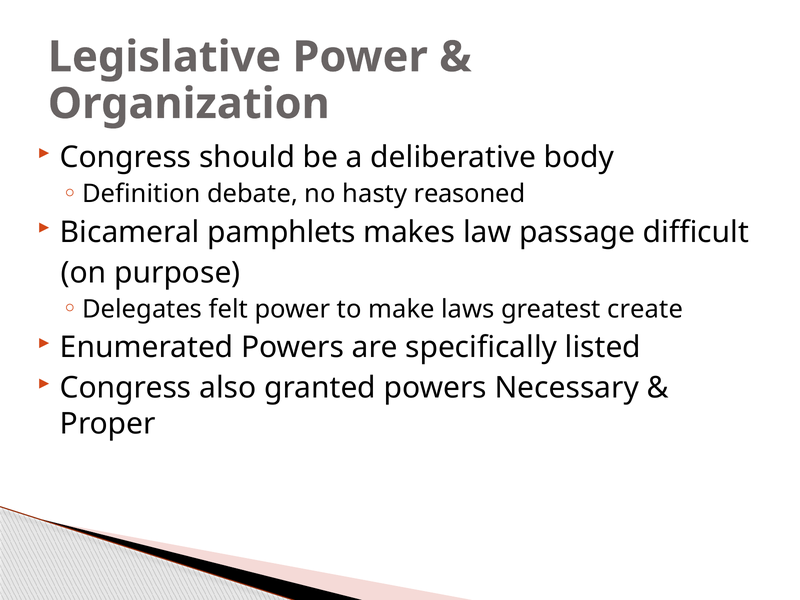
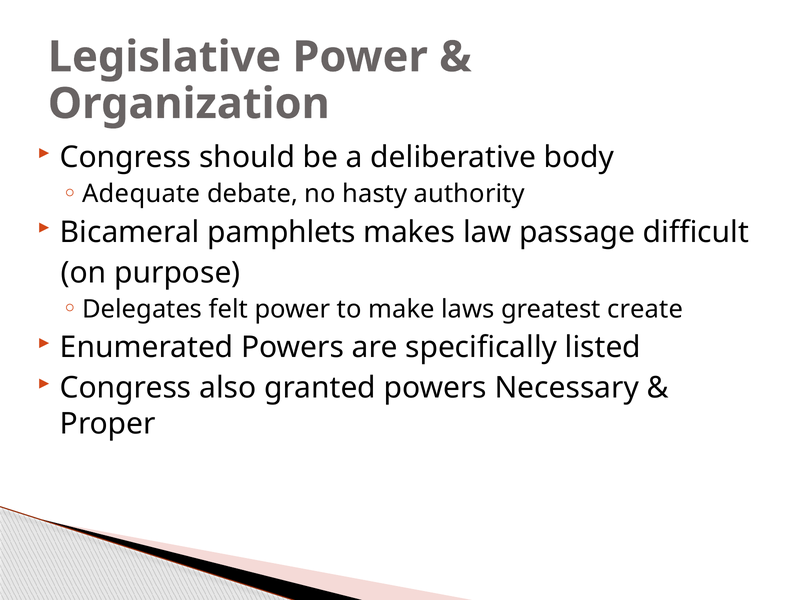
Definition: Definition -> Adequate (141, 194)
reasoned: reasoned -> authority (469, 194)
